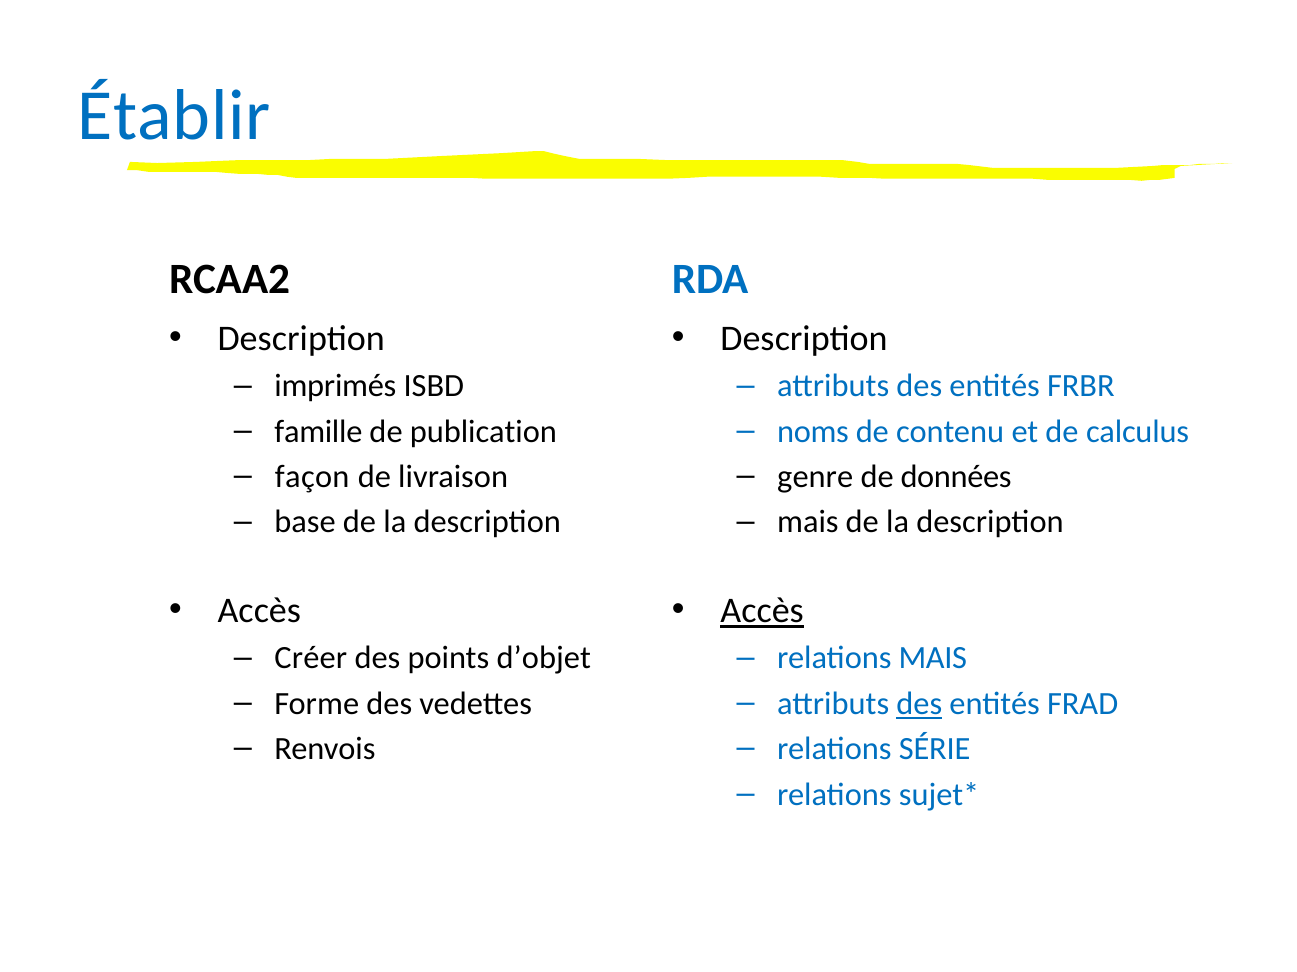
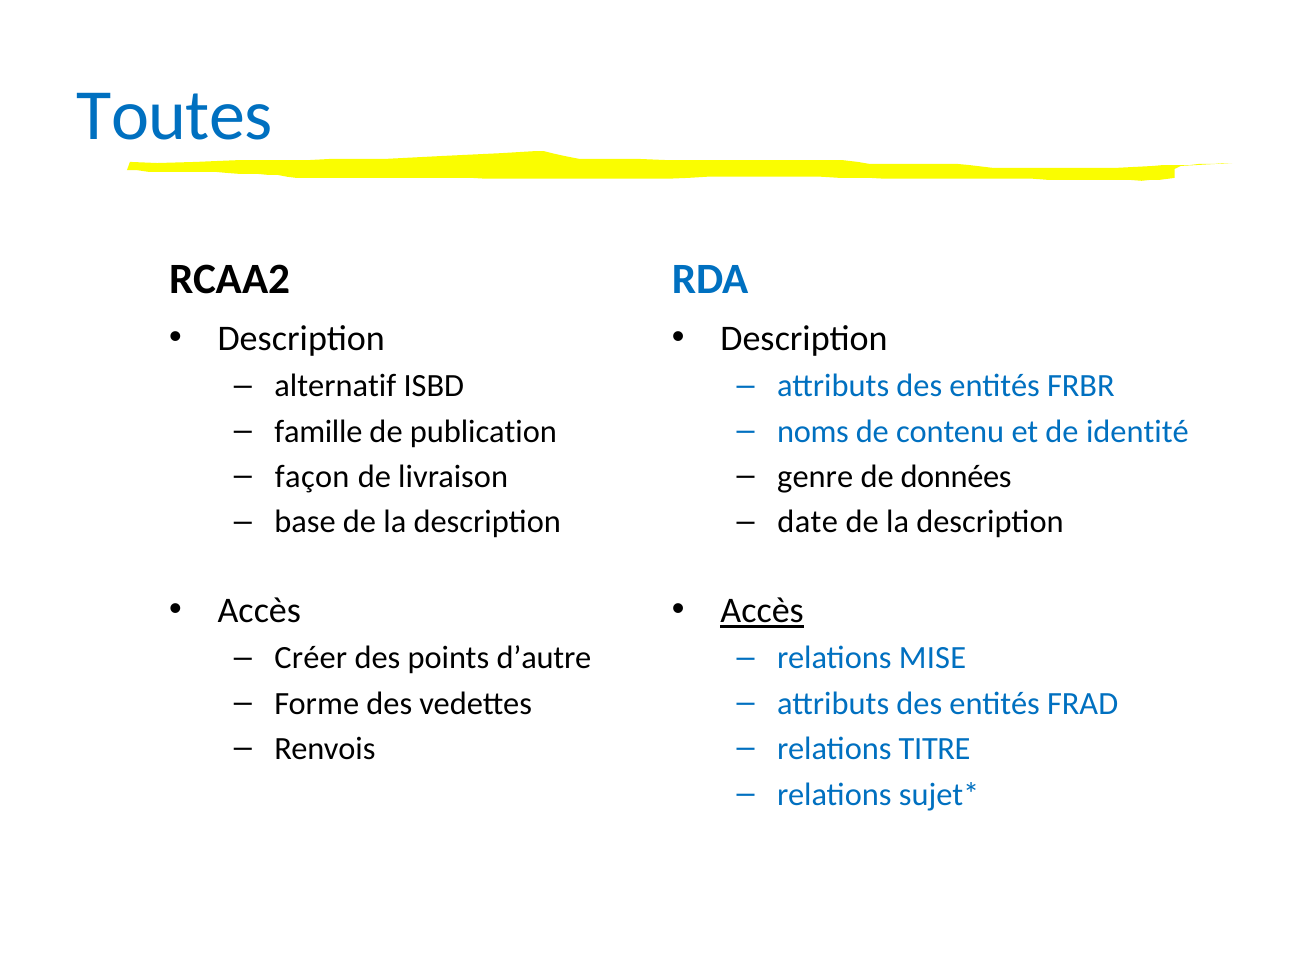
Établir: Établir -> Toutes (175, 115)
imprimés: imprimés -> alternatif (335, 386)
calculus: calculus -> identité (1137, 432)
mais: mais -> date (808, 523)
d’objet: d’objet -> d’autre (544, 659)
relations MAIS: MAIS -> MISE (933, 659)
des underline: present -> none (919, 704)
SÉRIE: SÉRIE -> TITRE (935, 750)
